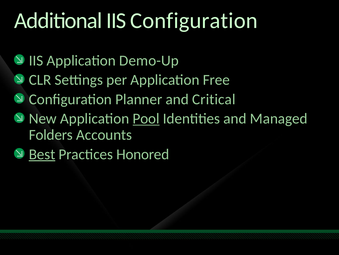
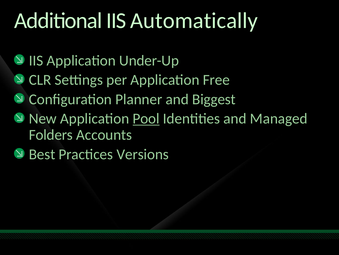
IIS Configuration: Configuration -> Automatically (194, 21)
Demo-Up: Demo-Up -> Under-Up (149, 60)
Critical: Critical -> Biggest (214, 99)
Best underline: present -> none (42, 154)
Honored: Honored -> Versions (143, 154)
